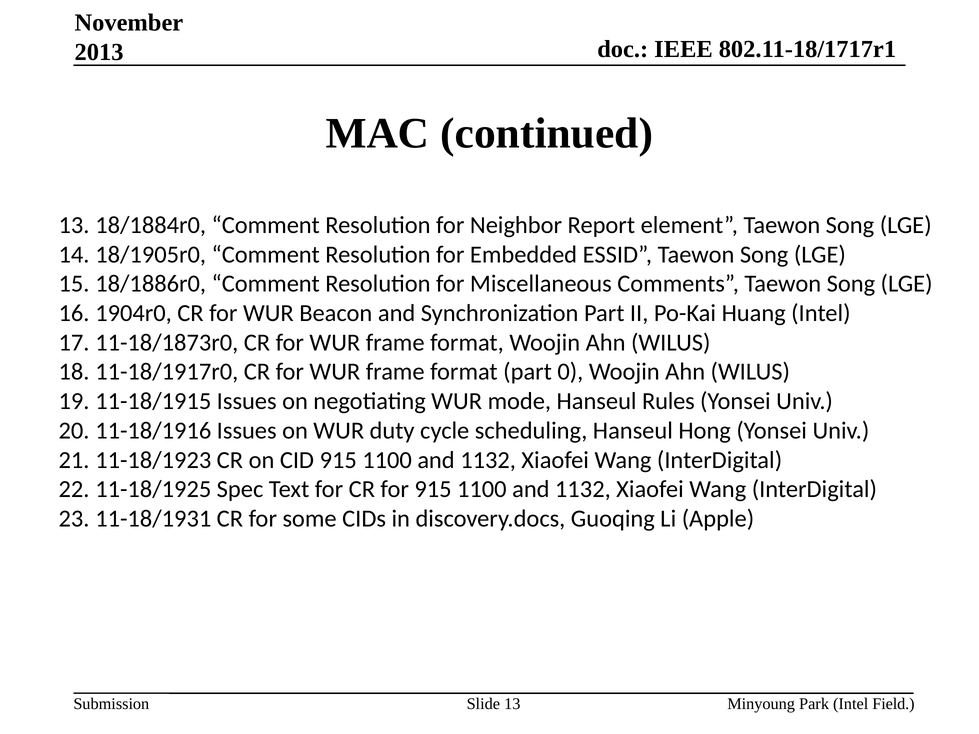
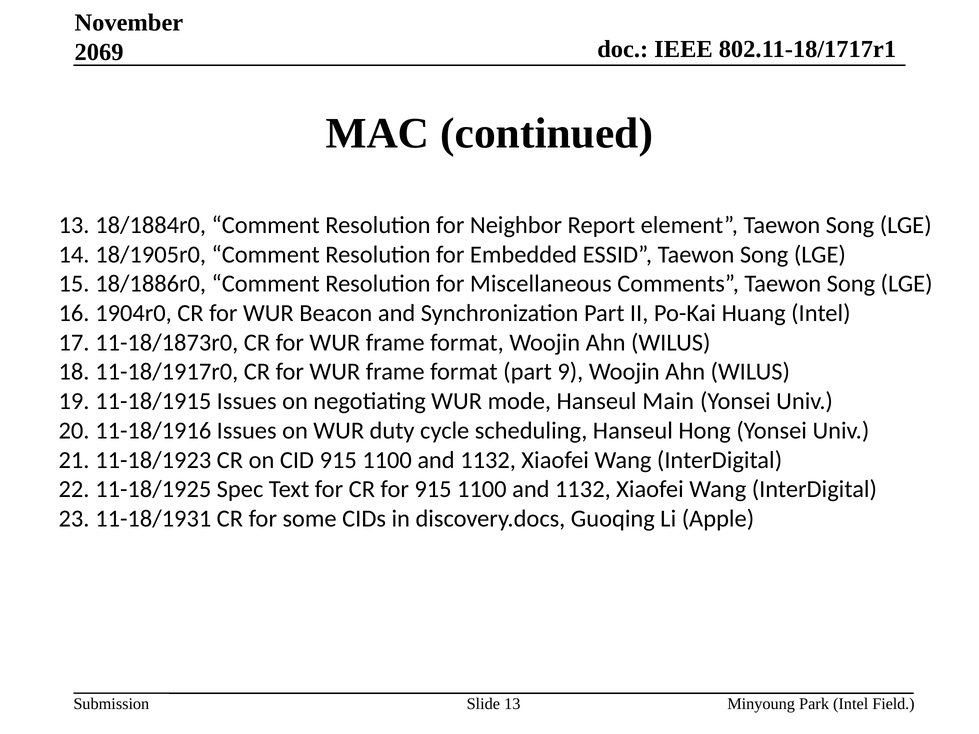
2013: 2013 -> 2069 (99, 52)
0: 0 -> 9 (570, 372)
Rules: Rules -> Main (668, 401)
